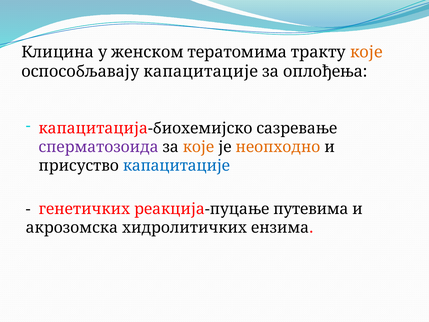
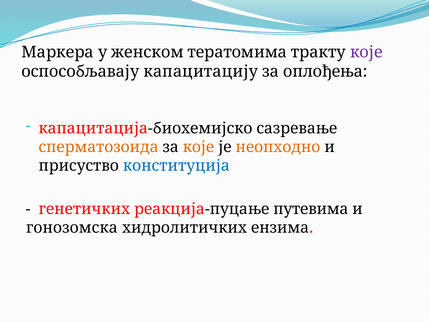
Клицина: Клицина -> Маркера (58, 52)
које colour: orange -> purple (366, 52)
оспособљавају капацитације: капацитације -> капацитацију (201, 72)
сперматозоида colour: purple -> orange (99, 147)
присуство капацитације: капацитације -> конституција (176, 165)
акрозомска: акрозомска -> гонозомска (72, 227)
